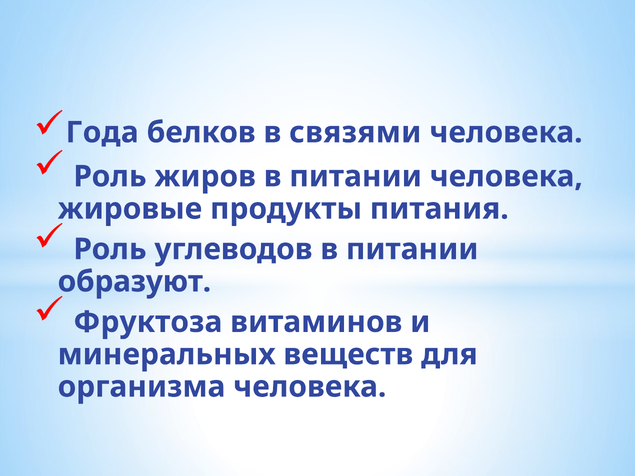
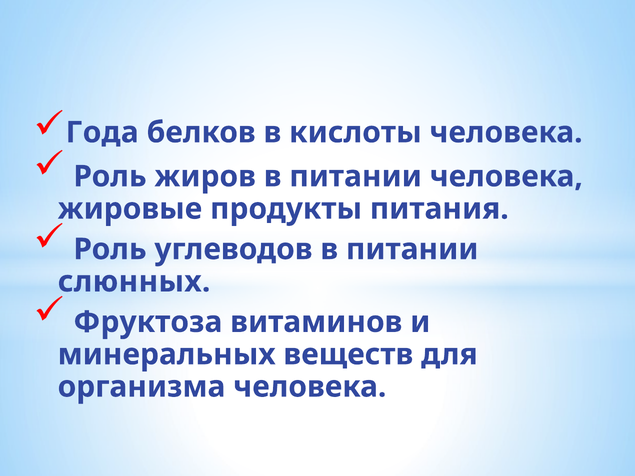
связями: связями -> кислоты (355, 133)
образуют: образуют -> слюнных (134, 282)
